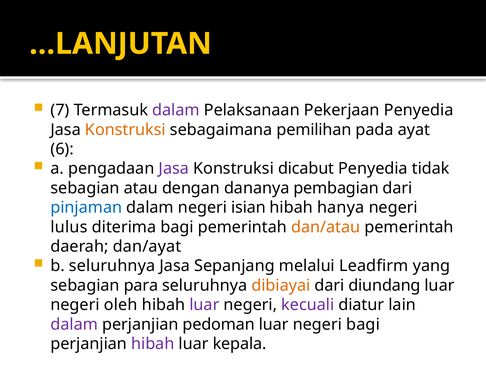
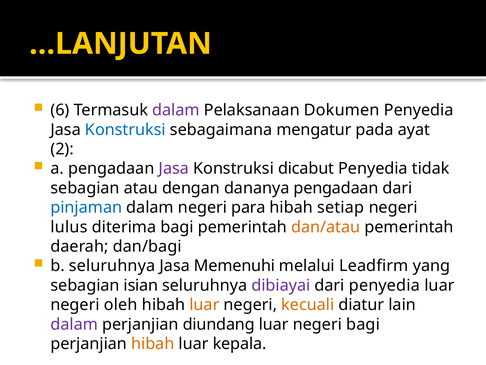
7: 7 -> 6 (60, 110)
Pekerjaan: Pekerjaan -> Dokumen (342, 110)
Konstruksi colour: orange -> blue (125, 129)
pemilihan: pemilihan -> mengatur (314, 129)
6: 6 -> 2 (62, 149)
dananya pembagian: pembagian -> pengadaan (336, 188)
isian: isian -> para (248, 207)
hanya: hanya -> setiap (341, 207)
dan/ayat: dan/ayat -> dan/bagi (147, 246)
Sepanjang: Sepanjang -> Memenuhi (235, 266)
para: para -> isian (141, 285)
dibiayai colour: orange -> purple (281, 285)
dari diundang: diundang -> penyedia (384, 285)
luar colour: purple -> orange (204, 304)
kecuali colour: purple -> orange (308, 304)
pedoman: pedoman -> diundang (219, 324)
hibah colour: purple -> orange (153, 343)
